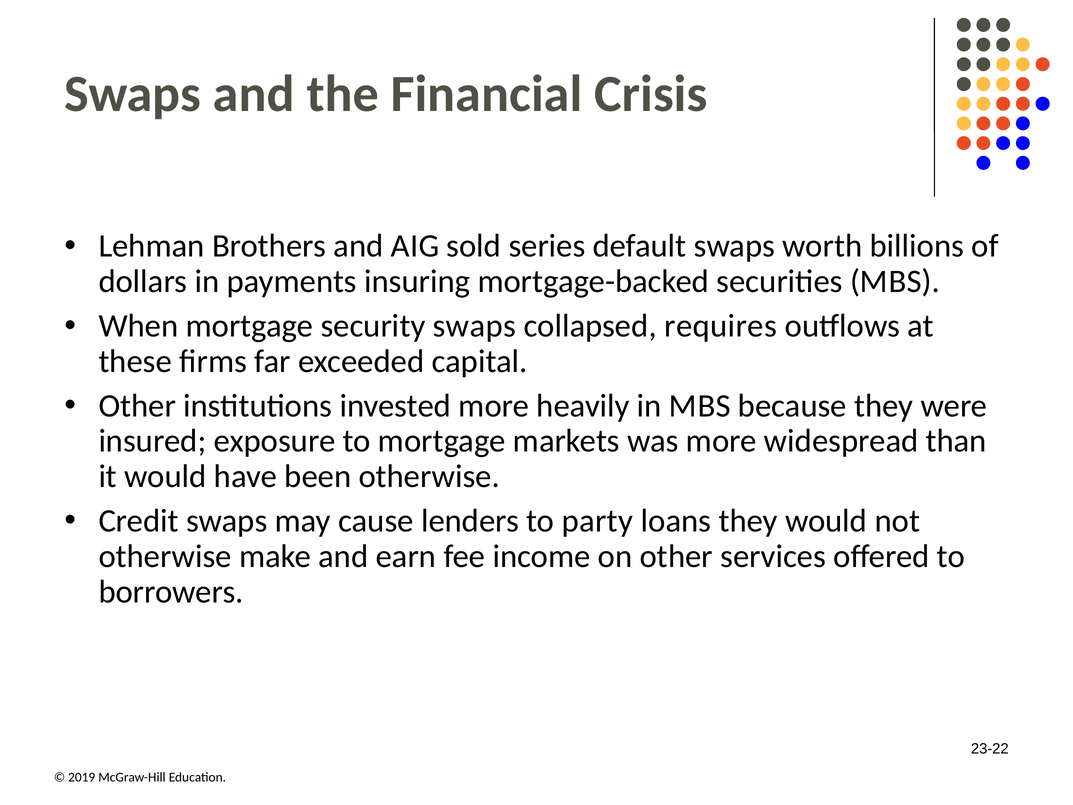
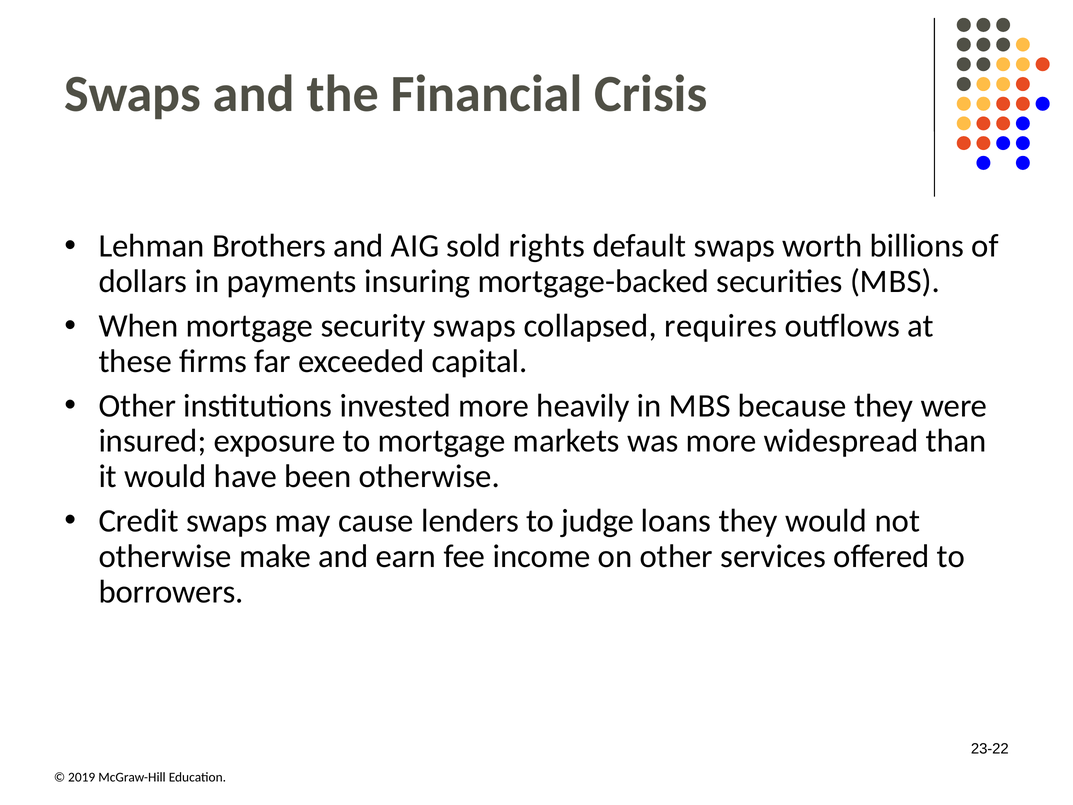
series: series -> rights (547, 246)
party: party -> judge (598, 521)
